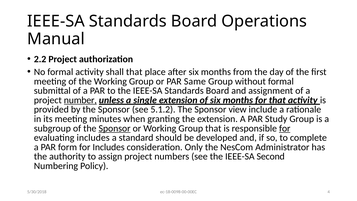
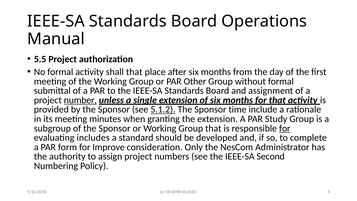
2.2: 2.2 -> 5.5 (40, 59)
Same: Same -> Other (195, 81)
5.1.2 underline: none -> present (163, 109)
view: view -> time (238, 109)
Sponsor underline: present -> none (115, 128)
for Includes: Includes -> Improve (109, 147)
